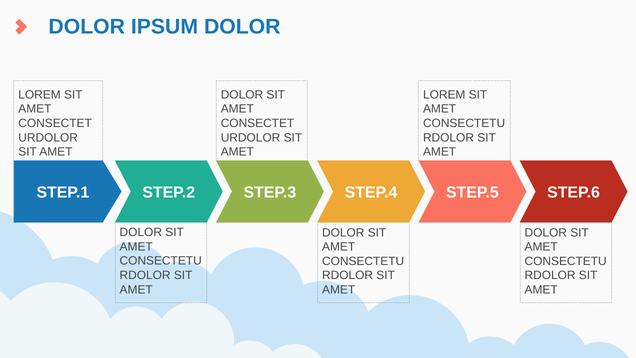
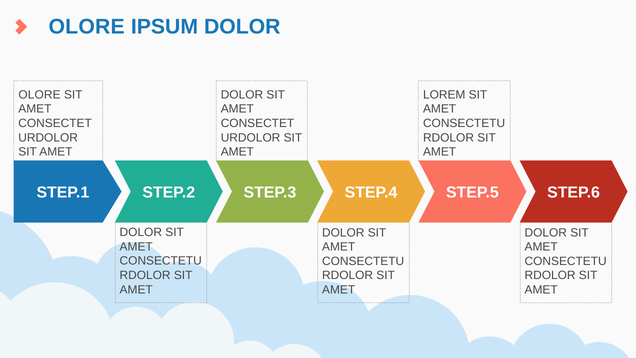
DOLOR: DOLOR -> OLORE (87, 26)
LOREM: LOREM -> OLORE (39, 95)
